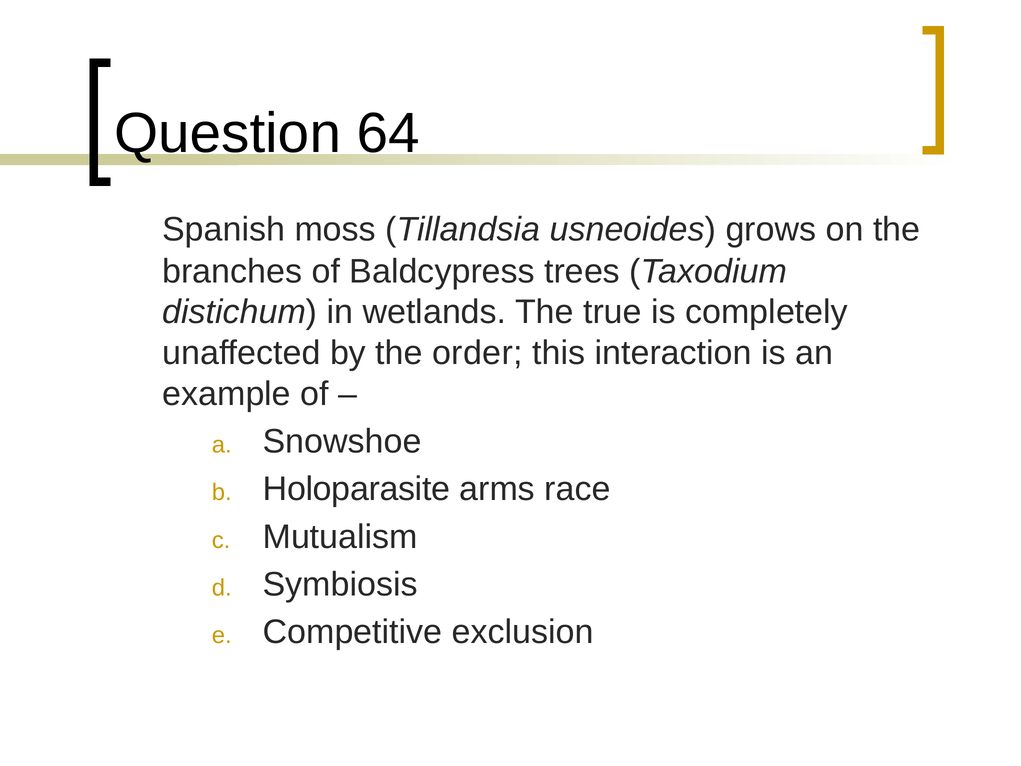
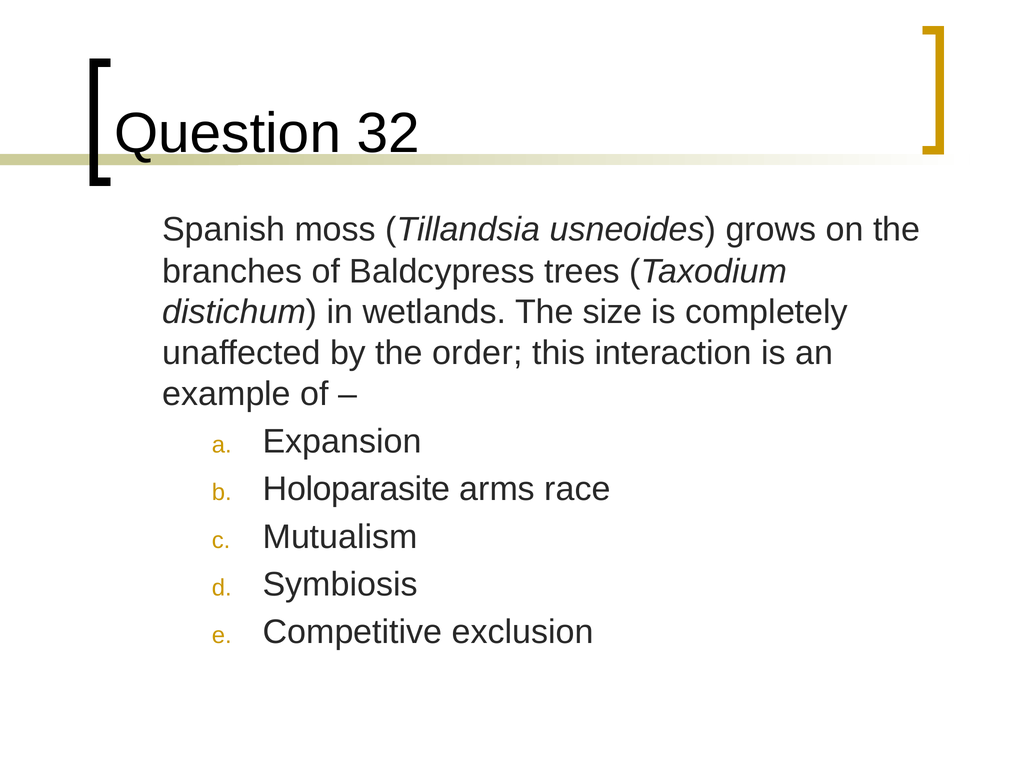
64: 64 -> 32 (388, 133)
true: true -> size (613, 312)
Snowshoe: Snowshoe -> Expansion (342, 441)
